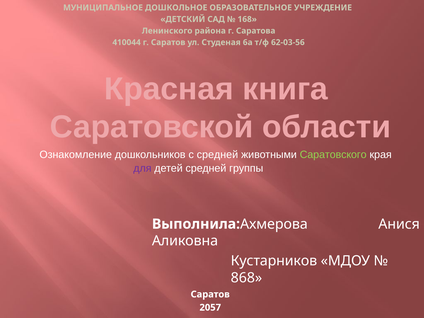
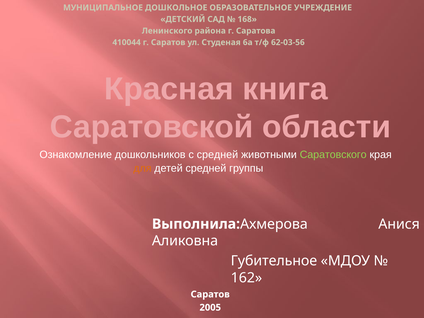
для colour: purple -> orange (142, 168)
Кустарников: Кустарников -> Губительное (274, 261)
868: 868 -> 162 (246, 278)
2057: 2057 -> 2005 (210, 307)
